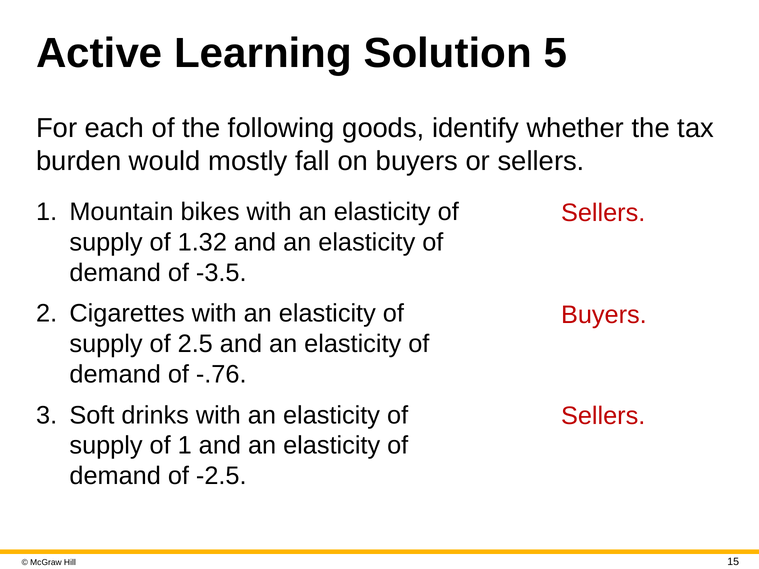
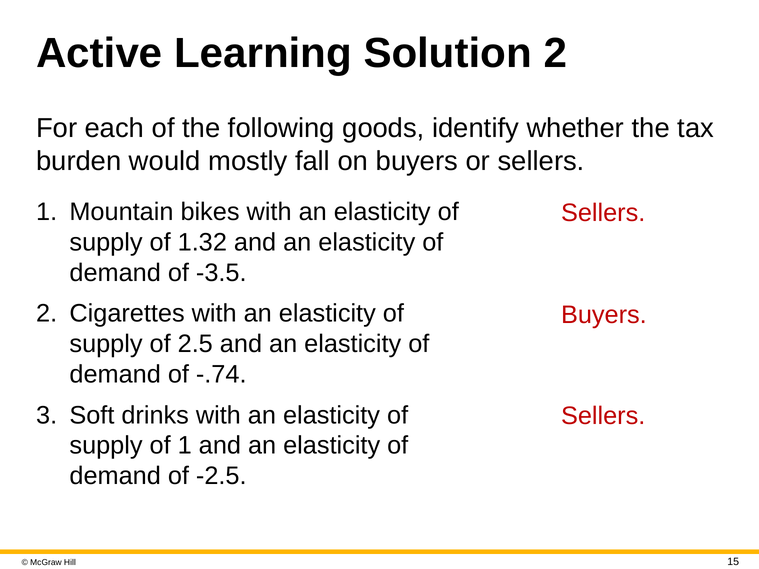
Solution 5: 5 -> 2 (555, 53)
-.76: -.76 -> -.74 (221, 374)
